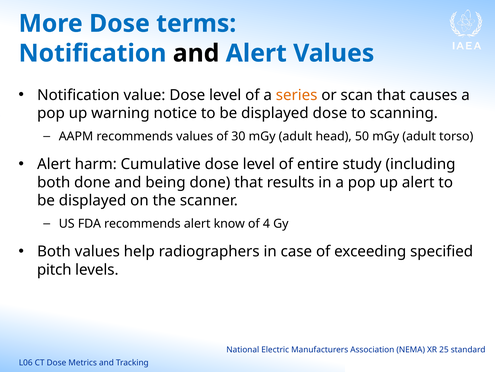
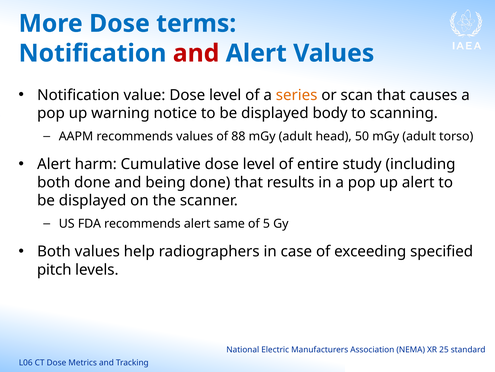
and colour: black -> red (196, 53)
displayed dose: dose -> body (330, 113)
30: 30 -> 88 (238, 136)
know: know -> same (229, 223)
4: 4 -> 5 (266, 223)
